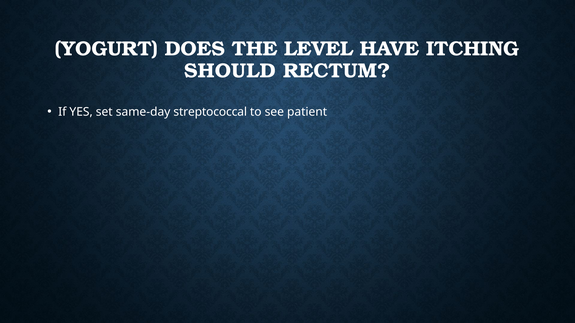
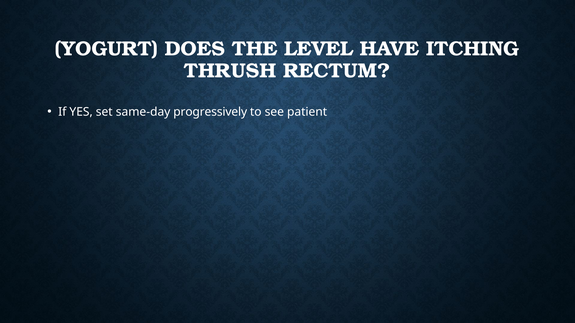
SHOULD: SHOULD -> THRUSH (230, 71)
streptococcal: streptococcal -> progressively (210, 112)
